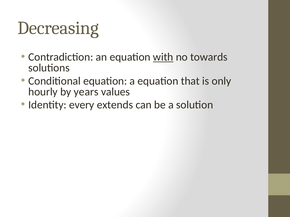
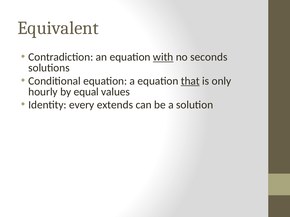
Decreasing: Decreasing -> Equivalent (58, 28)
towards: towards -> seconds (209, 57)
that underline: none -> present (190, 81)
years: years -> equal (86, 92)
